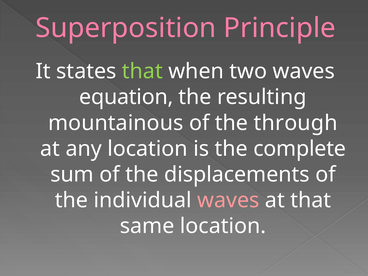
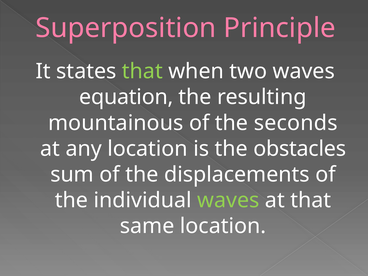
through: through -> seconds (296, 123)
complete: complete -> obstacles (300, 149)
waves colour: pink -> light green (228, 200)
